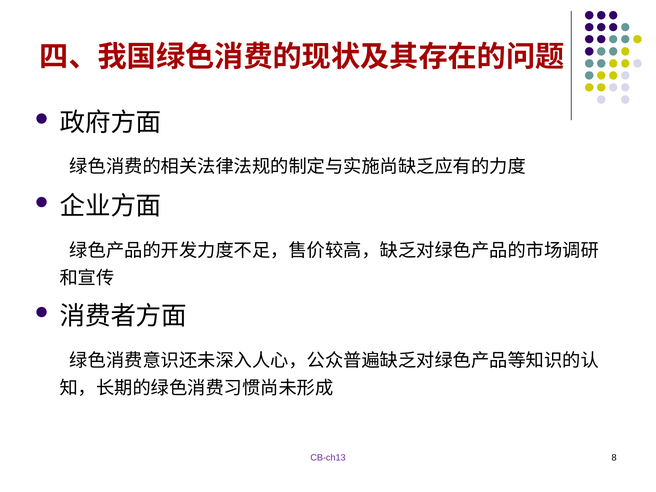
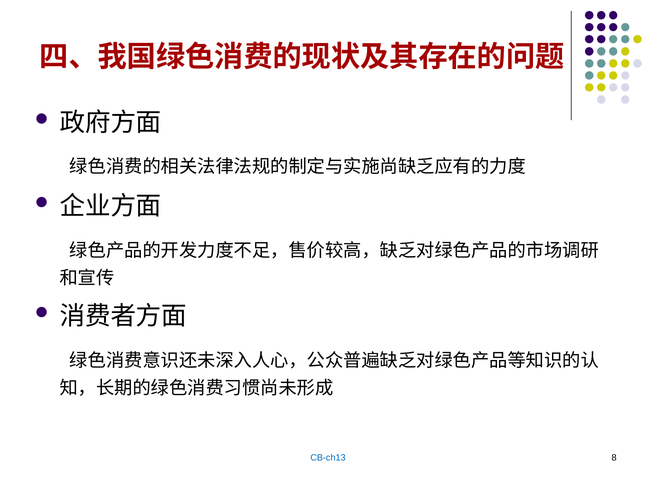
CB-ch13 colour: purple -> blue (328, 458)
